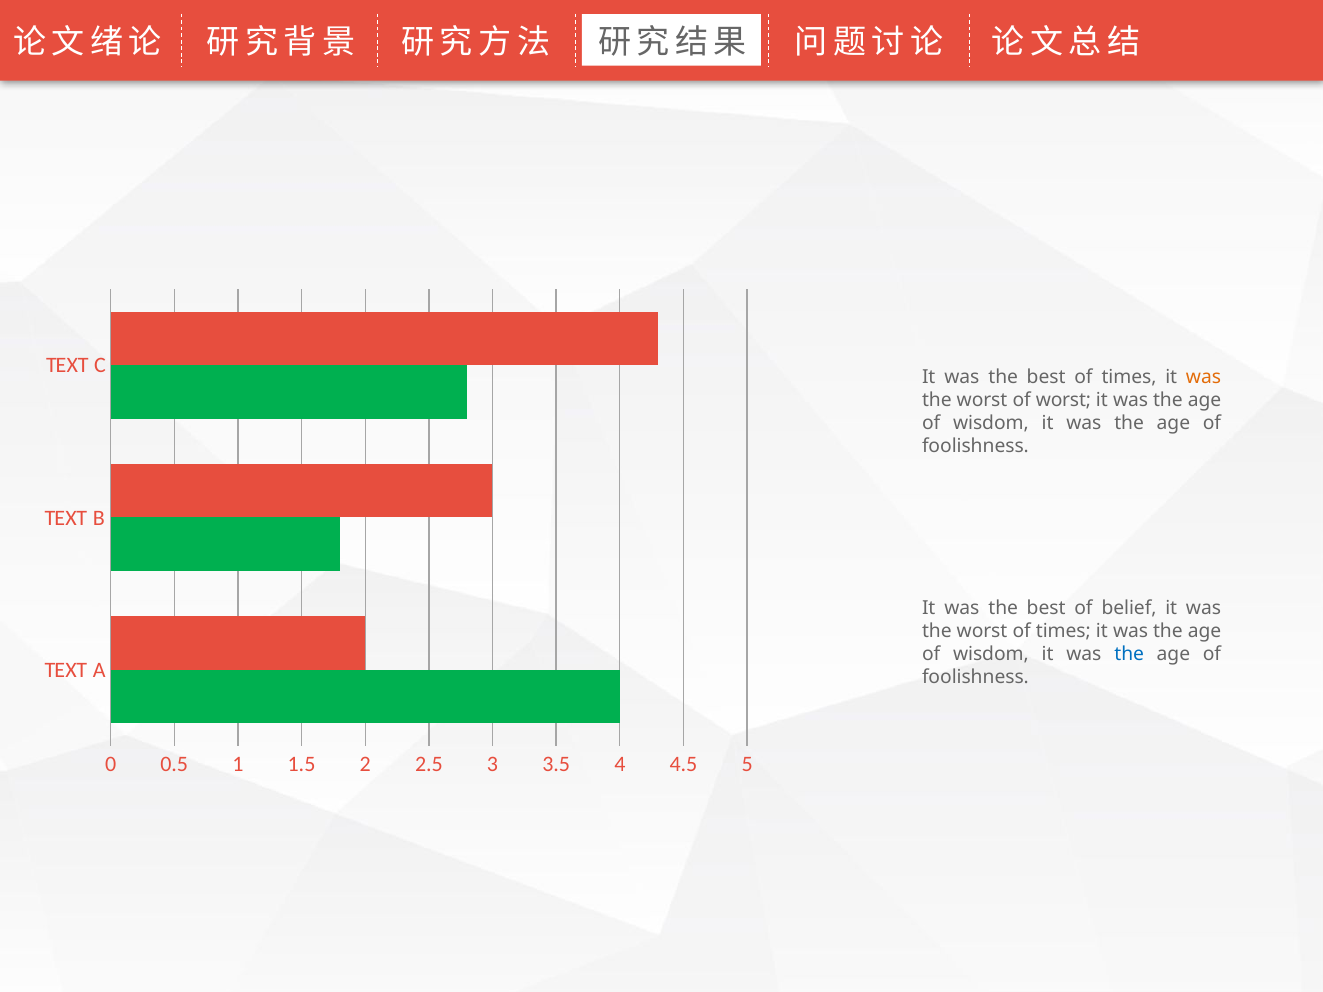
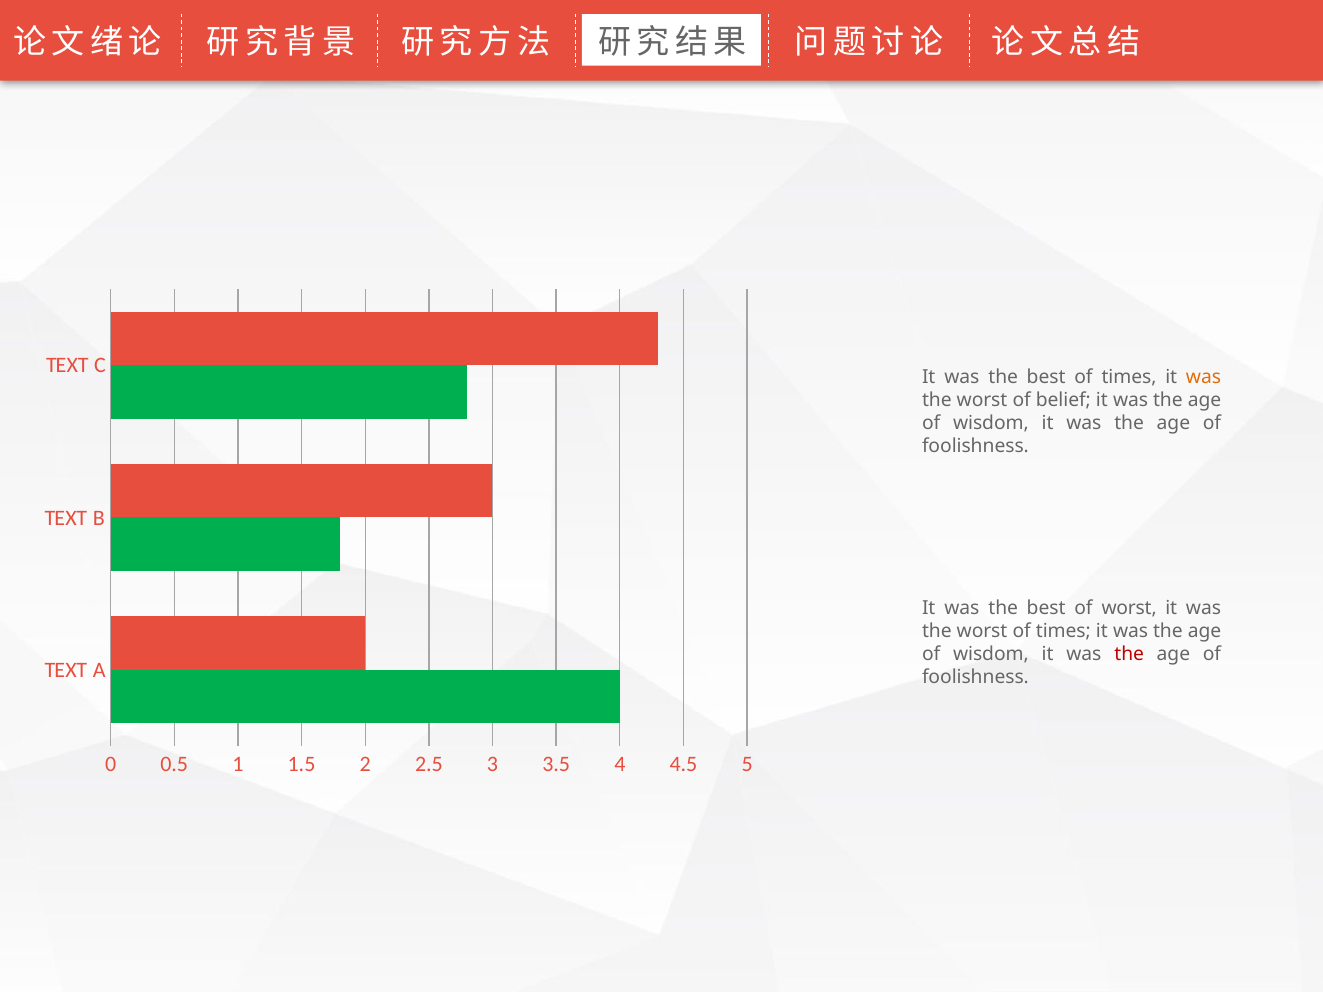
of worst: worst -> belief (1063, 400)
of belief: belief -> worst (1129, 608)
the colour: blue -> red (1129, 654)
